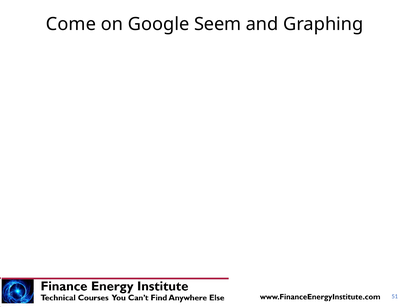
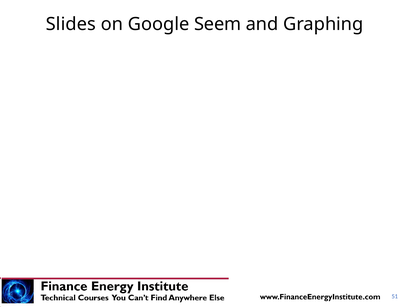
Come: Come -> Slides (71, 24)
